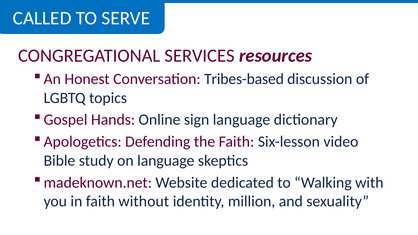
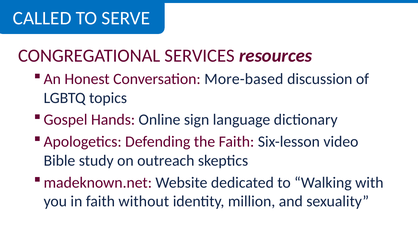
Tribes-based: Tribes-based -> More-based (244, 79)
on language: language -> outreach (166, 161)
